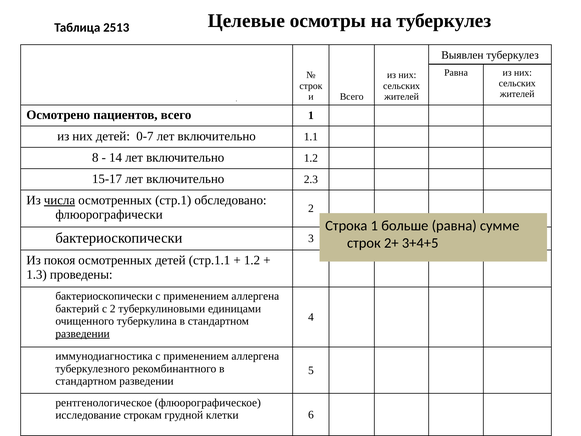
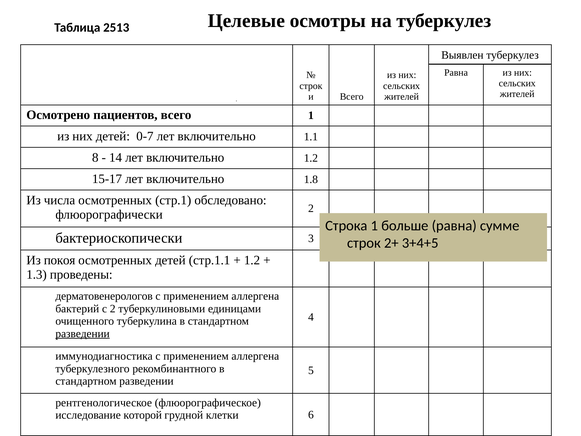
2.3: 2.3 -> 1.8 (311, 179)
числа underline: present -> none (60, 200)
бактериоскопически: бактериоскопически -> дерматовенерологов (104, 296)
строкам: строкам -> которой (143, 415)
